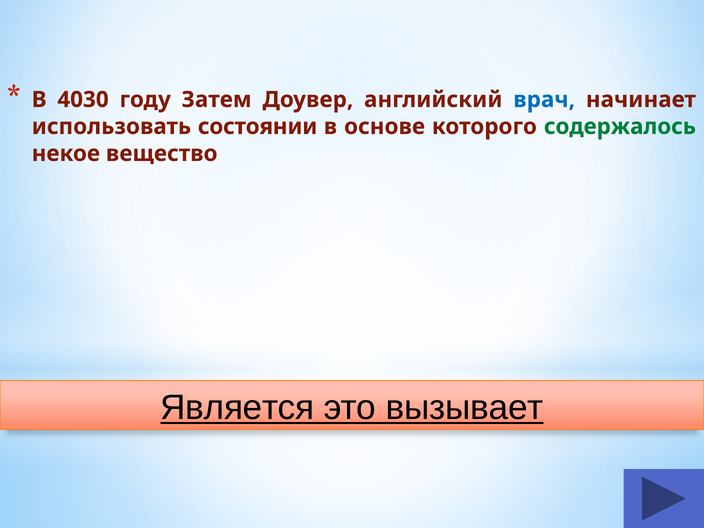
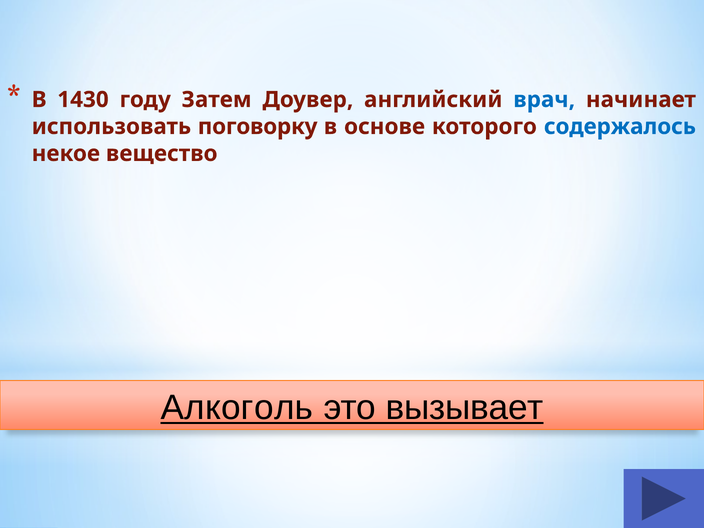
4030: 4030 -> 1430 (83, 100)
состоянии: состоянии -> поговорку (258, 127)
содержалось colour: green -> blue (620, 127)
Является: Является -> Алкоголь (237, 407)
